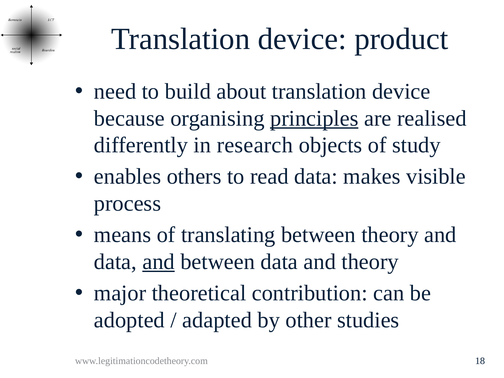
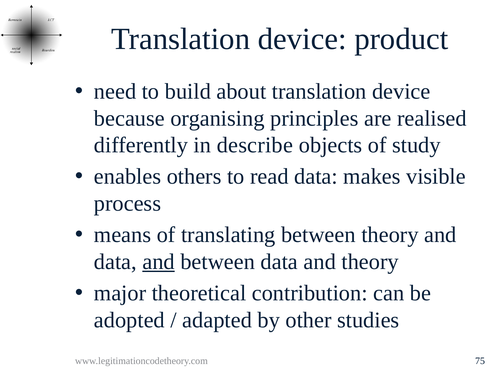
principles underline: present -> none (314, 118)
research: research -> describe (255, 145)
18: 18 -> 75 (480, 361)
